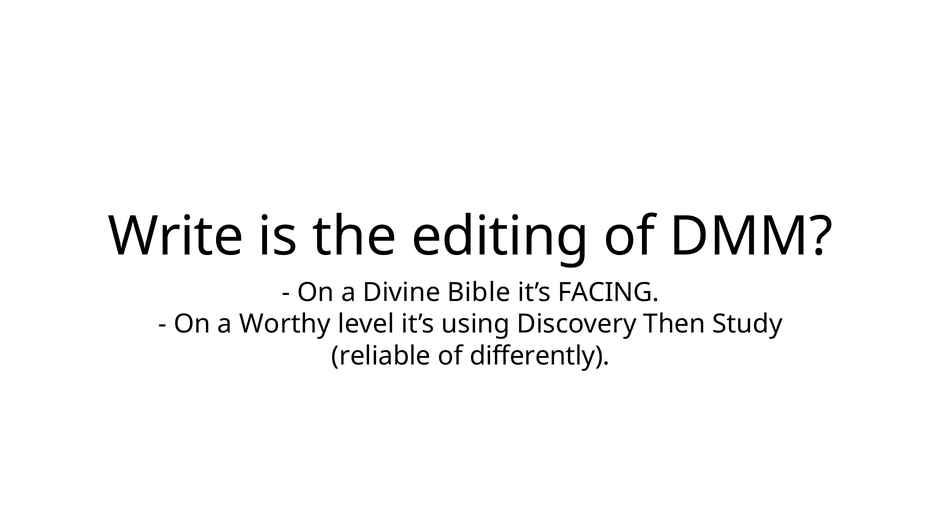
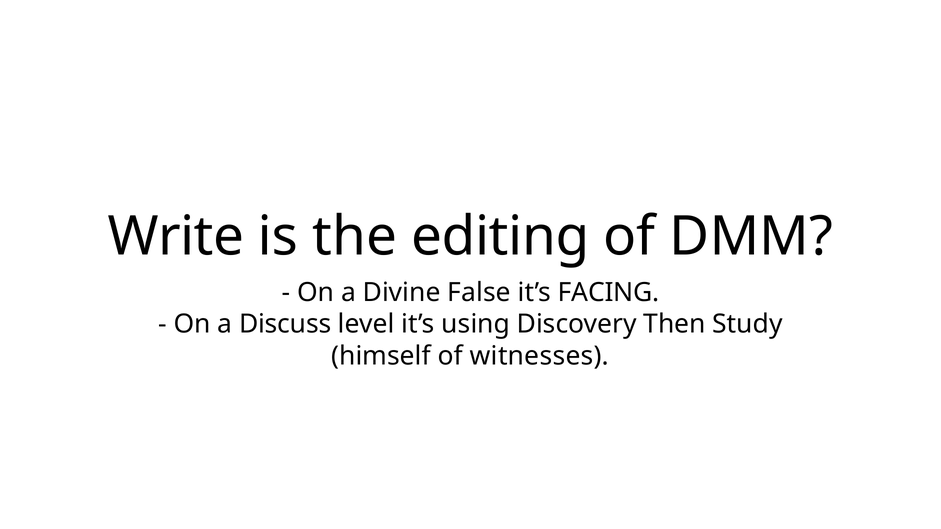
Bible: Bible -> False (479, 293)
Worthy: Worthy -> Discuss (285, 324)
reliable: reliable -> himself (381, 356)
differently: differently -> witnesses (539, 356)
